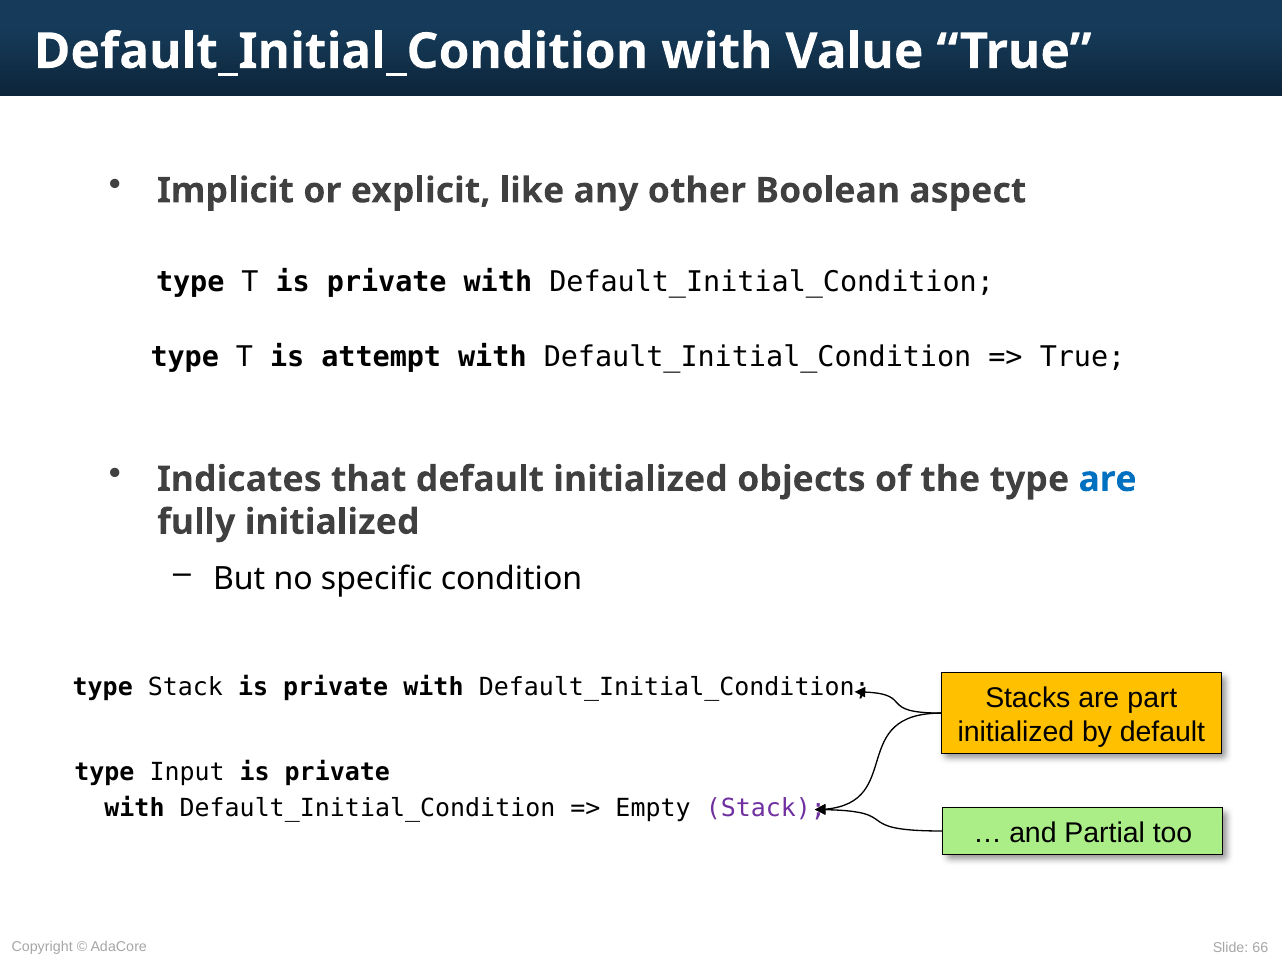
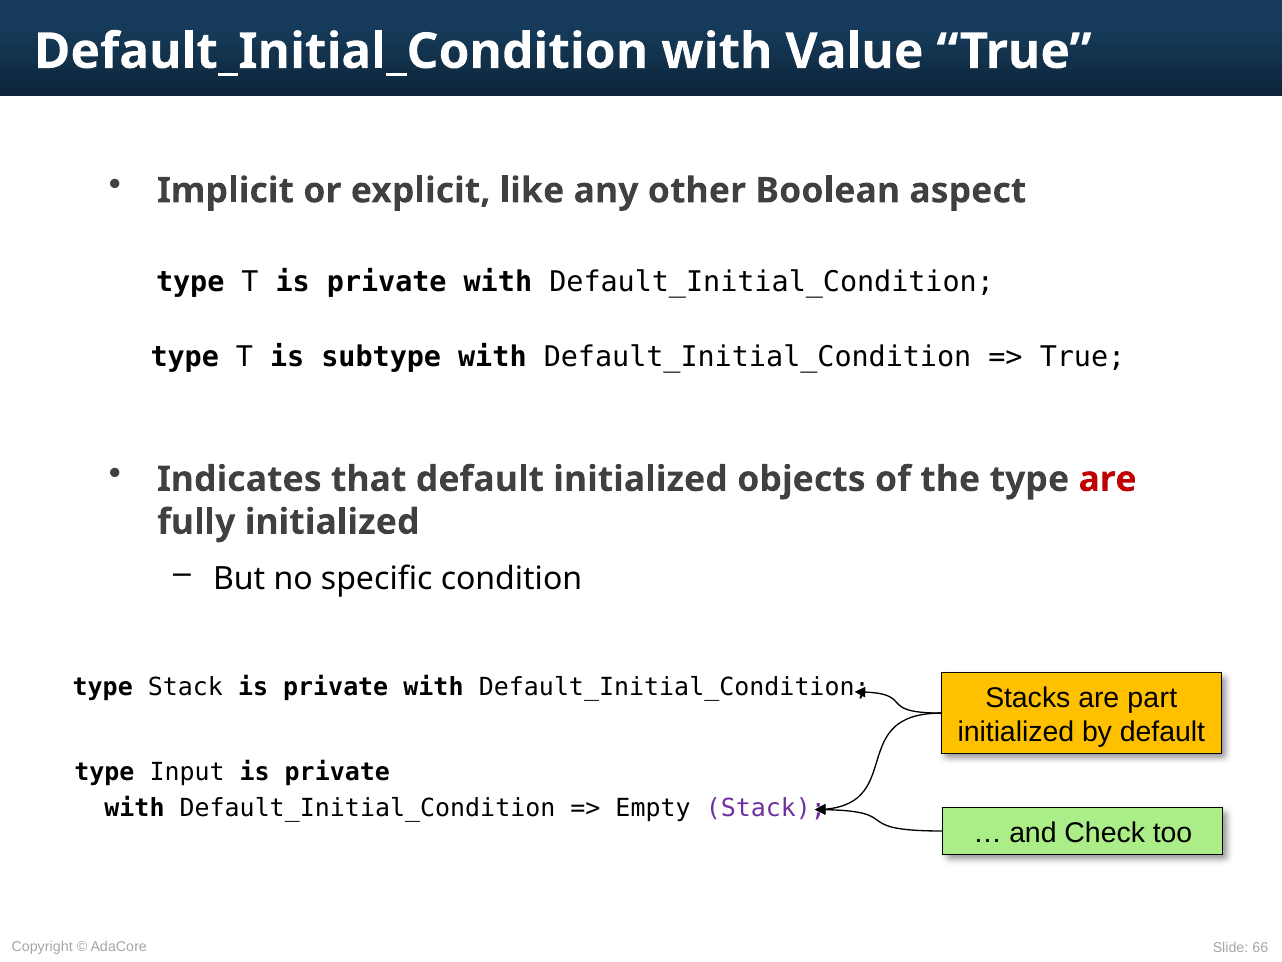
attempt: attempt -> subtype (381, 357)
are colour: blue -> red (1108, 479)
Partial: Partial -> Check (1105, 833)
